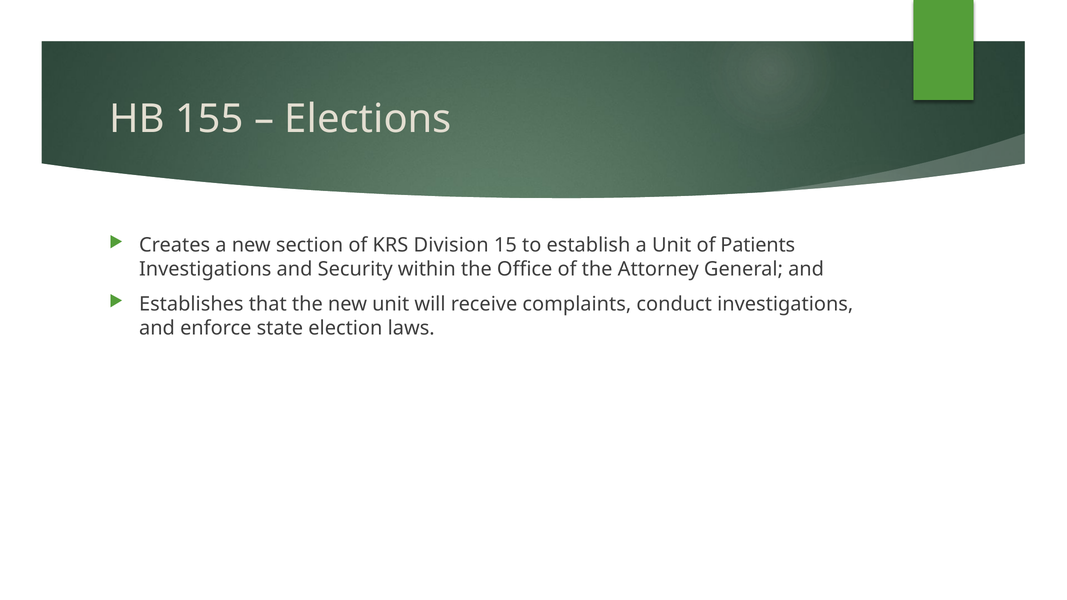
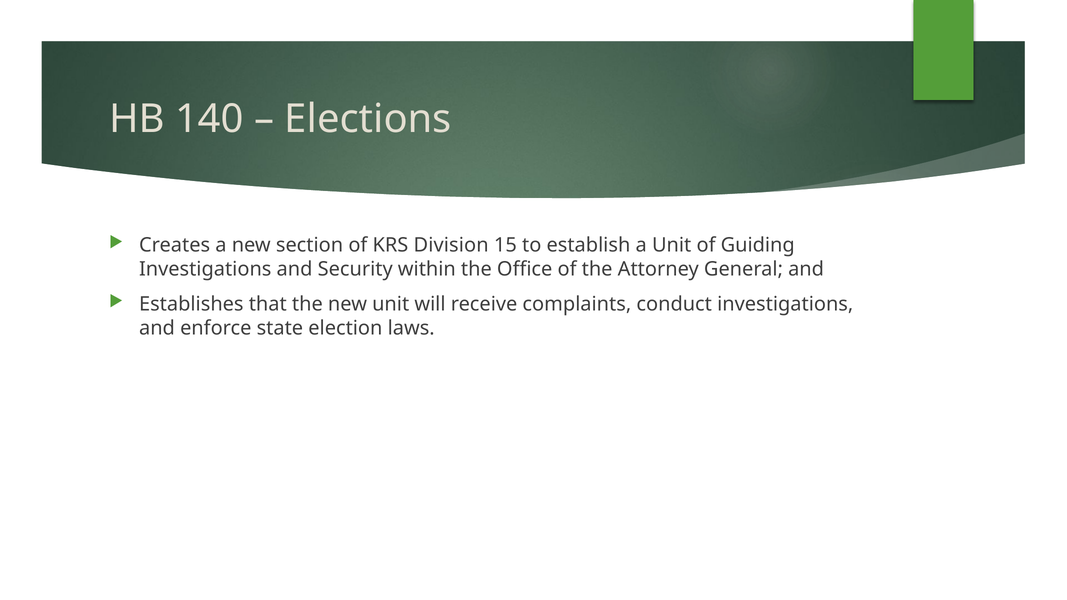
155: 155 -> 140 (209, 119)
Patients: Patients -> Guiding (758, 245)
